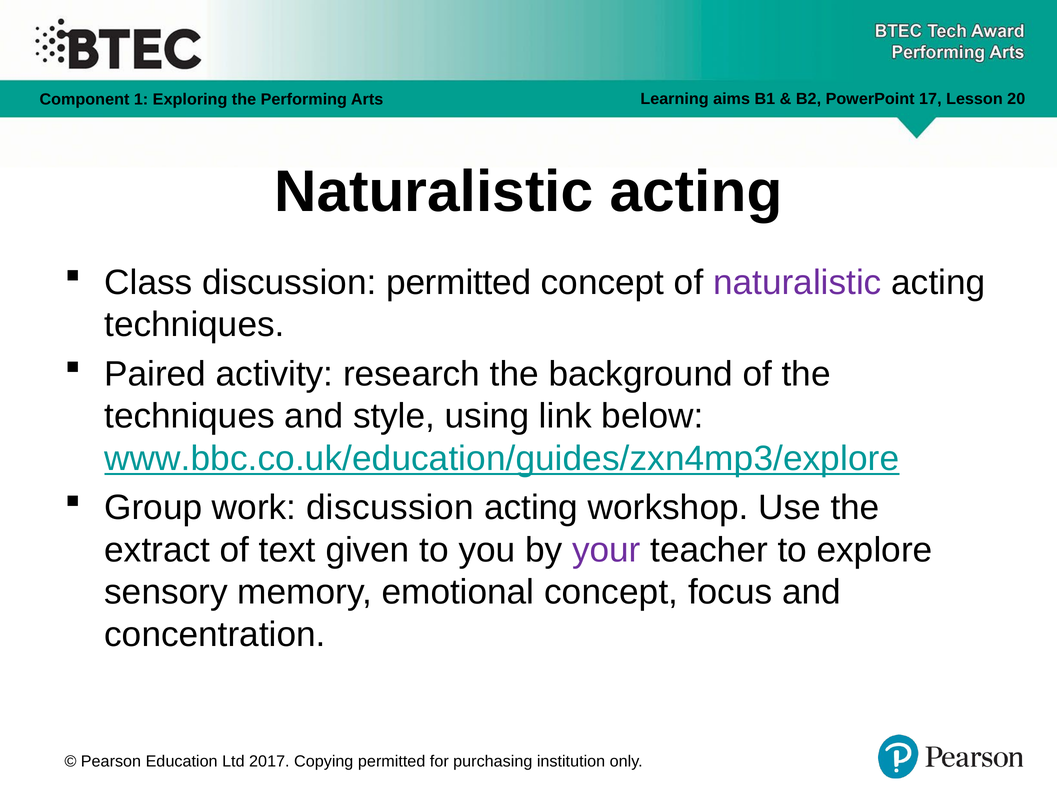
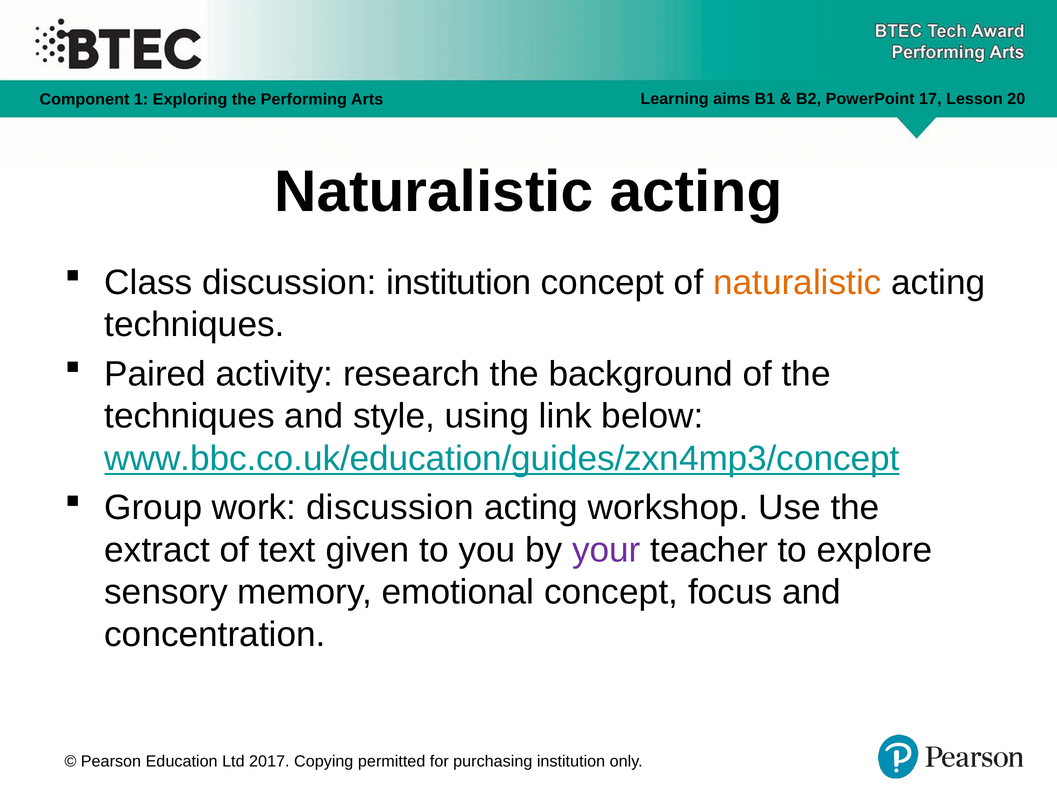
discussion permitted: permitted -> institution (459, 283)
naturalistic colour: purple -> orange (797, 283)
www.bbc.co.uk/education/guides/zxn4mp3/explore: www.bbc.co.uk/education/guides/zxn4mp3/explore -> www.bbc.co.uk/education/guides/zxn4mp3/concept (502, 459)
